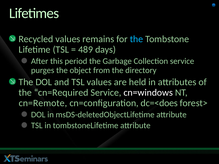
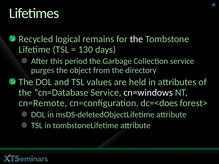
Recycled values: values -> logical (68, 39)
the colour: light blue -> white (136, 39)
489: 489 -> 130 (86, 50)
cn=Required: cn=Required -> cn=Database (61, 93)
